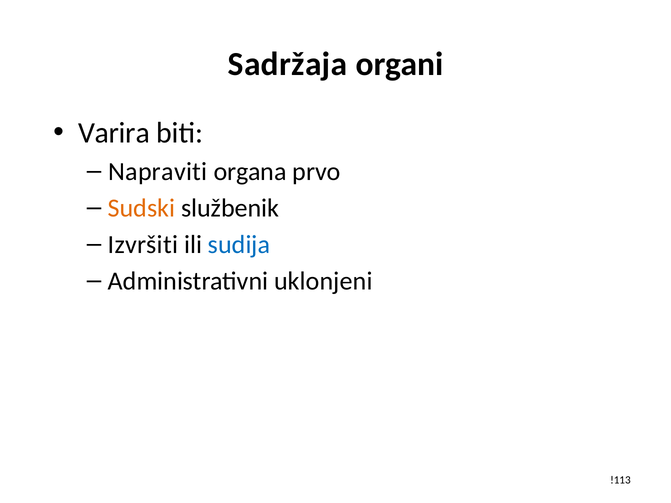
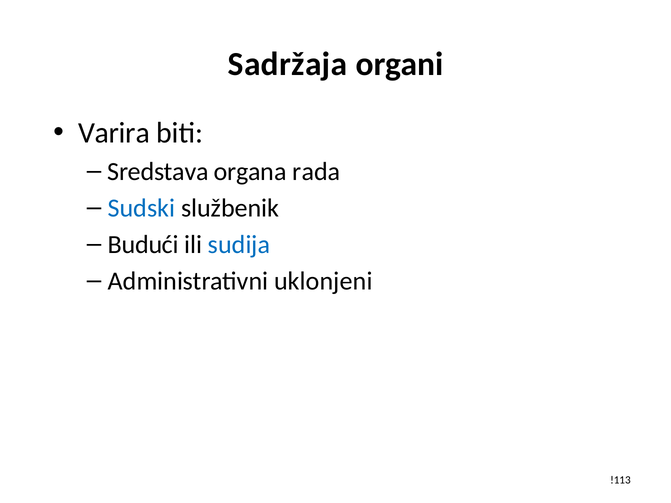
Napraviti: Napraviti -> Sredstava (158, 172)
prvo: prvo -> rada (316, 172)
Sudski colour: orange -> blue (141, 208)
Izvršiti: Izvršiti -> Budući (143, 245)
